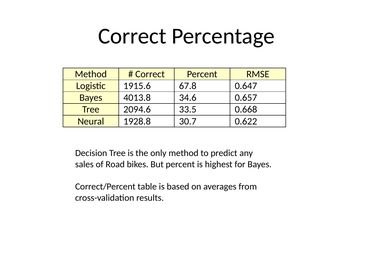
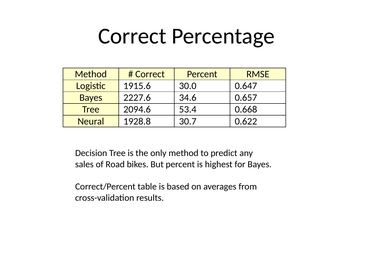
67.8: 67.8 -> 30.0 (188, 86)
4013.8: 4013.8 -> 2227.6 (137, 98)
33.5: 33.5 -> 53.4 (188, 110)
